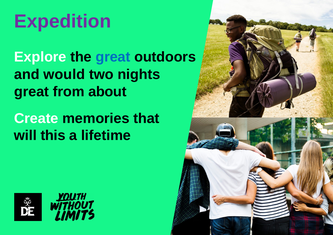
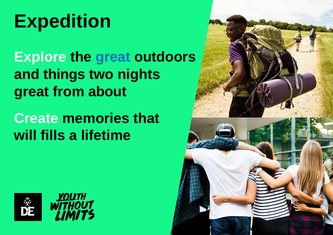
Expedition colour: purple -> black (63, 21)
would: would -> things (64, 74)
this: this -> ﬁlls (53, 136)
